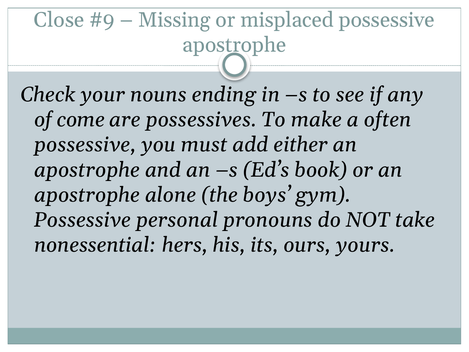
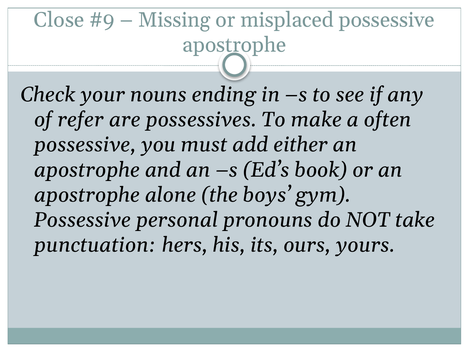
come: come -> refer (81, 120)
nonessential: nonessential -> punctuation (96, 245)
